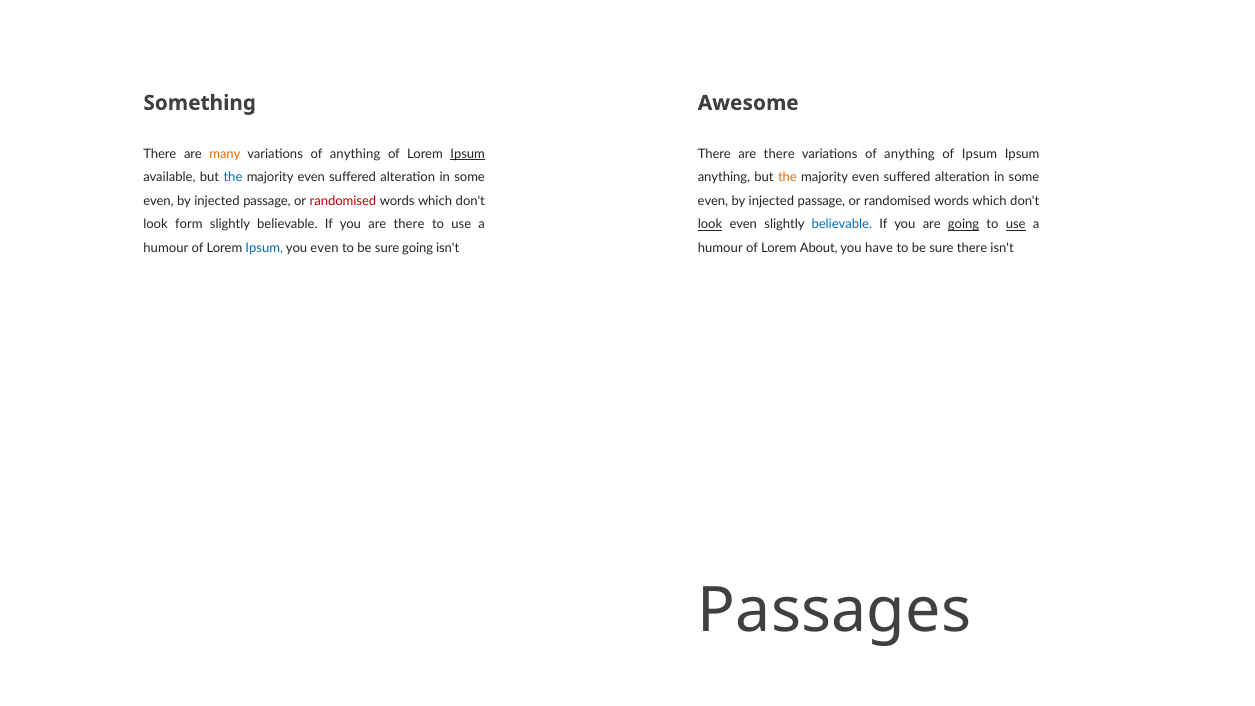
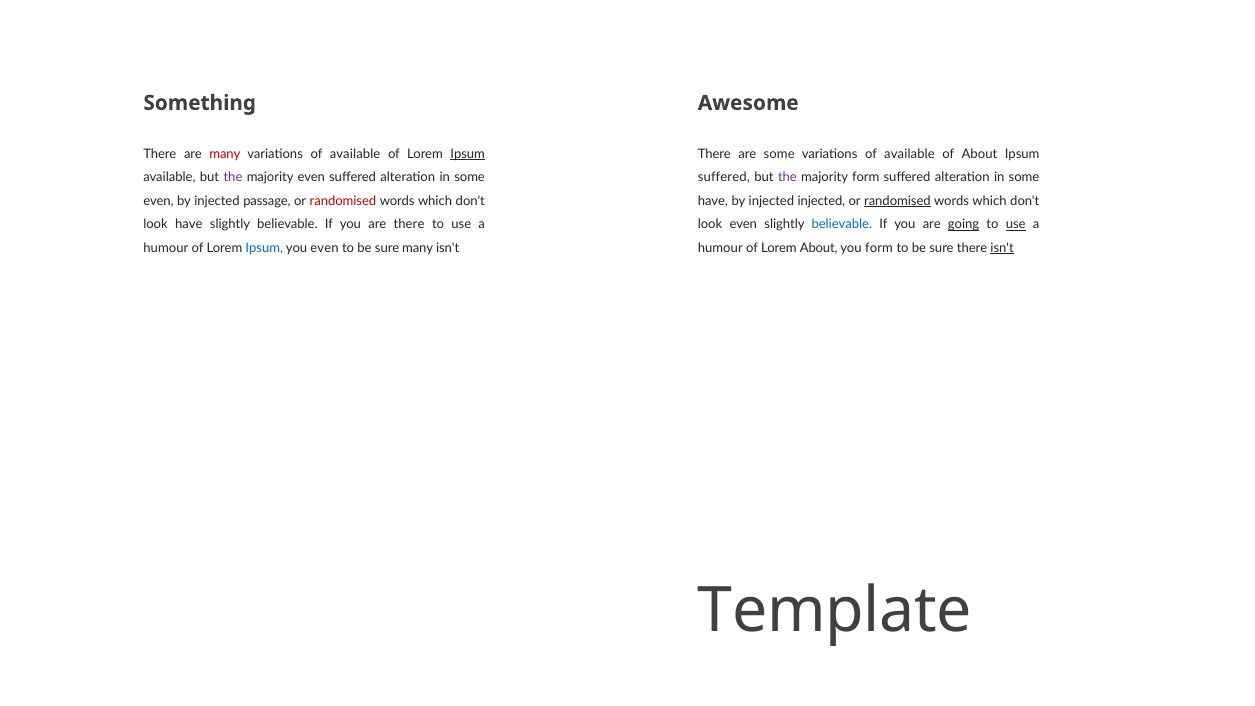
many colour: orange -> red (225, 154)
anything: anything -> available (355, 154)
There are there: there -> some (779, 154)
anything: anything -> available (910, 154)
of Ipsum: Ipsum -> About (979, 154)
the colour: blue -> purple (233, 178)
anything: anything -> suffered (724, 178)
the colour: orange -> purple (787, 178)
even: even -> form (866, 178)
even: even -> have (713, 201)
passage: passage -> injected (821, 201)
randomised underline: none -> present (897, 201)
look form: form -> have (189, 225)
look underline: present -> none (710, 225)
sure going: going -> many (418, 248)
you have: have -> form (879, 248)
isn't underline: none -> present (1002, 248)
Passages: Passages -> Template (835, 611)
